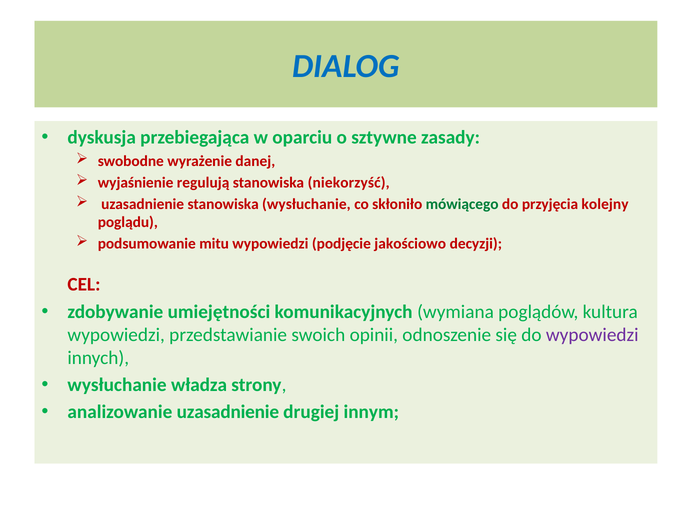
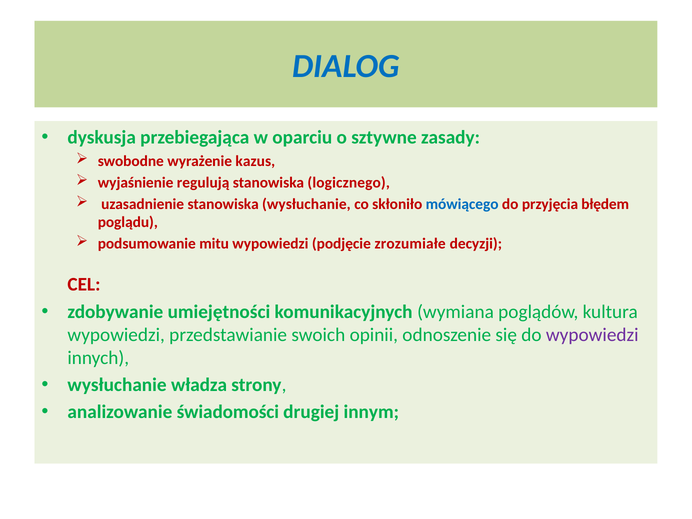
danej: danej -> kazus (255, 161)
niekorzyść: niekorzyść -> logicznego (349, 183)
mówiącego colour: green -> blue (462, 204)
kolejny: kolejny -> błędem (605, 204)
jakościowo: jakościowo -> zrozumiałe (410, 244)
analizowanie uzasadnienie: uzasadnienie -> świadomości (228, 412)
